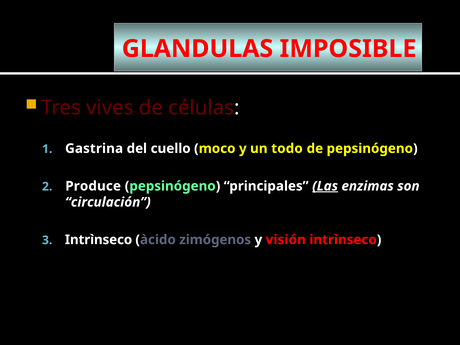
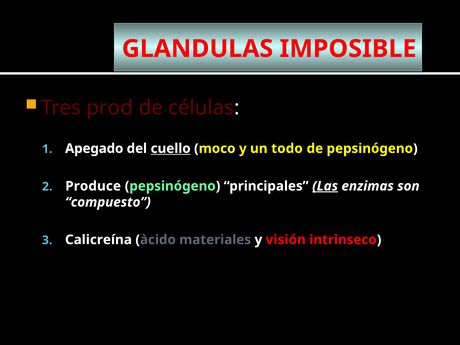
vives: vives -> prod (110, 108)
Gastrina: Gastrina -> Apegado (94, 149)
cuello underline: none -> present (171, 149)
circulación: circulación -> compuesto (108, 202)
Intrìnseco: Intrìnseco -> Calicreína (98, 240)
zimógenos: zimógenos -> materiales (215, 240)
